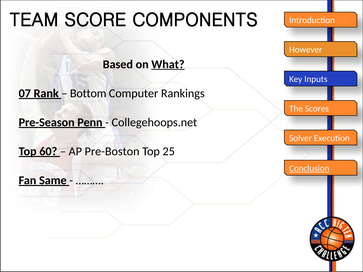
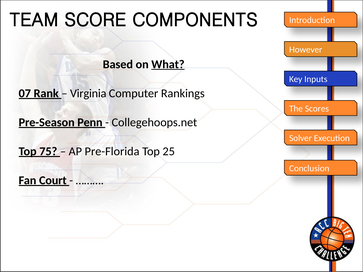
Bottom: Bottom -> Virginia (88, 93)
60: 60 -> 75 (48, 151)
Pre-Boston: Pre-Boston -> Pre-Florida (112, 151)
Conclusion underline: present -> none (309, 168)
Same: Same -> Court (53, 180)
